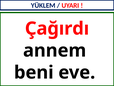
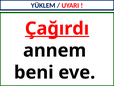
Çağırdı underline: none -> present (57, 28)
